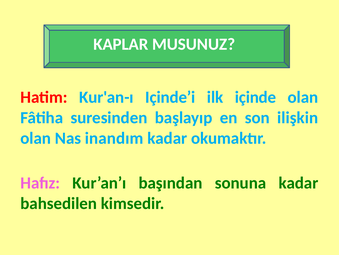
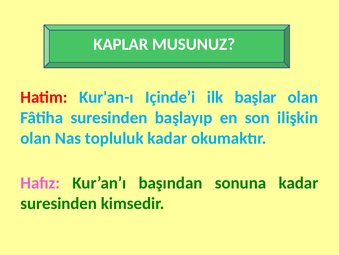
içinde: içinde -> başlar (256, 97)
inandım: inandım -> topluluk (114, 138)
bahsedilen: bahsedilen -> suresinden (59, 203)
